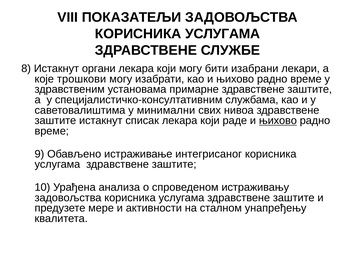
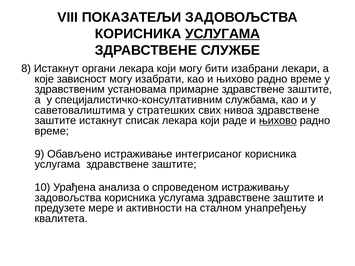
УСЛУГАМА underline: none -> present (223, 34)
трошкови: трошкови -> зависност (82, 79)
минимални: минимални -> стратешких (166, 110)
